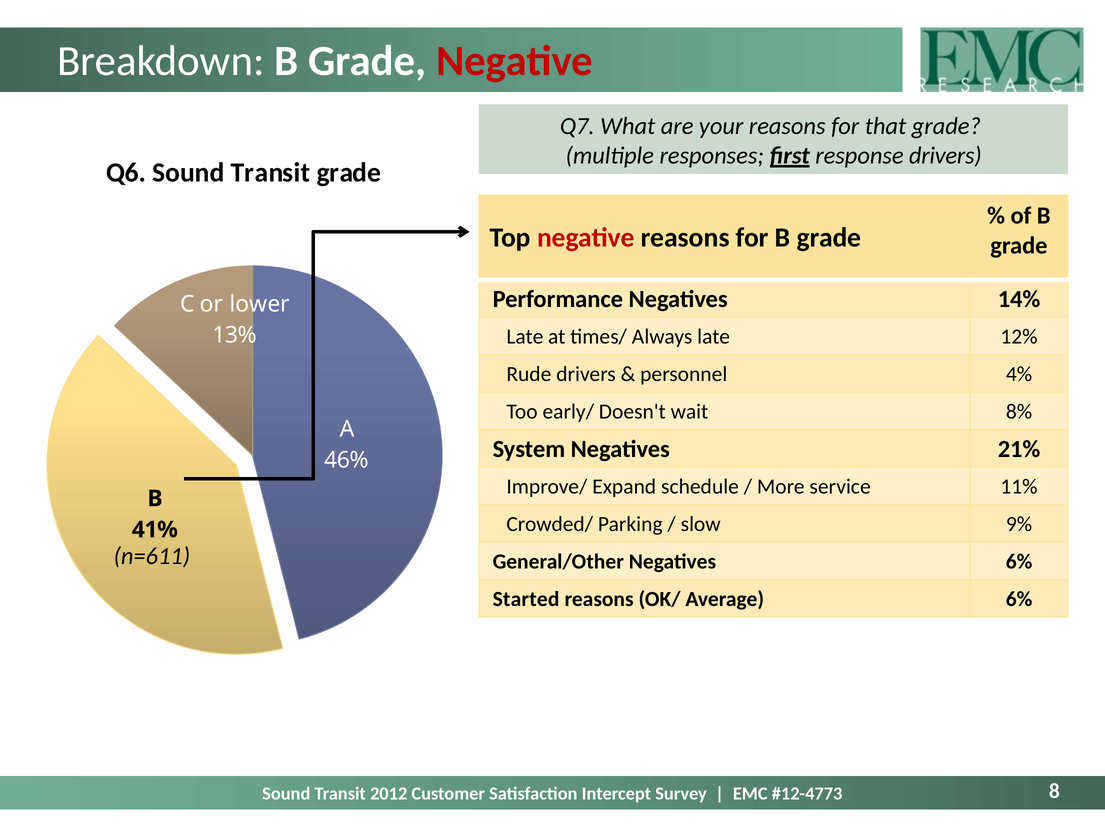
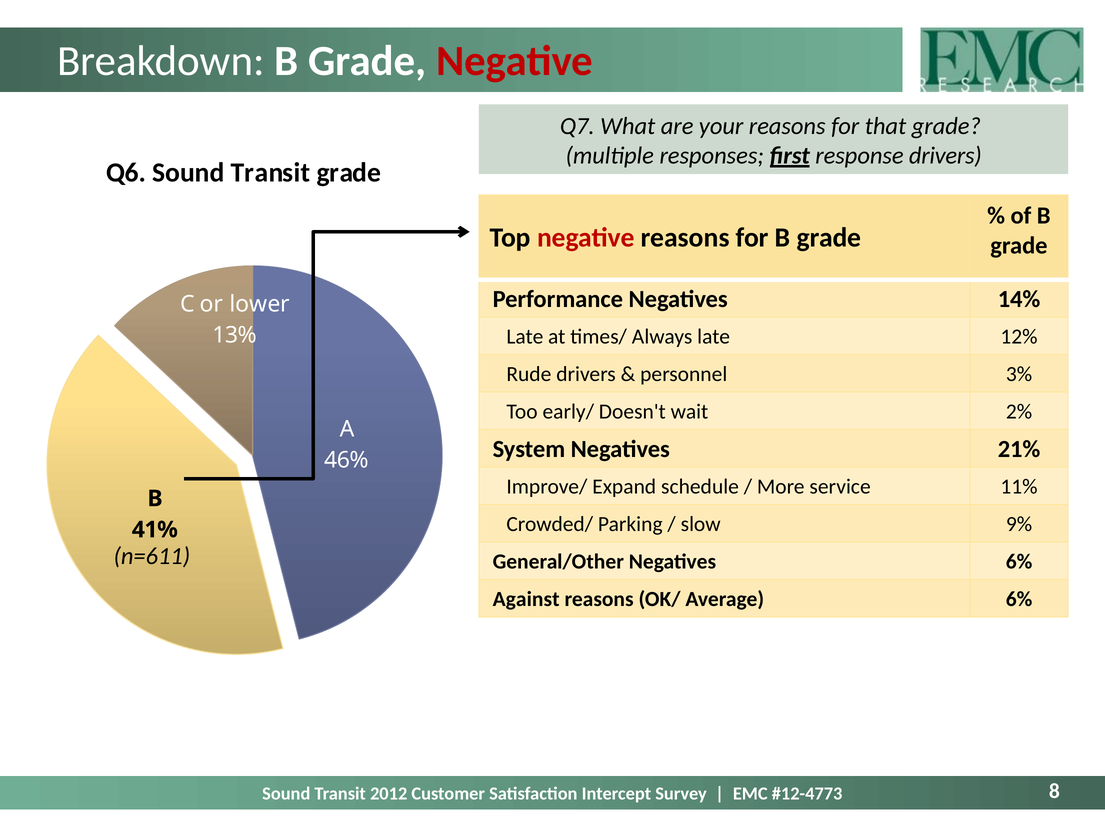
4%: 4% -> 3% (1019, 374)
8%: 8% -> 2% (1019, 412)
Started: Started -> Against (526, 599)
